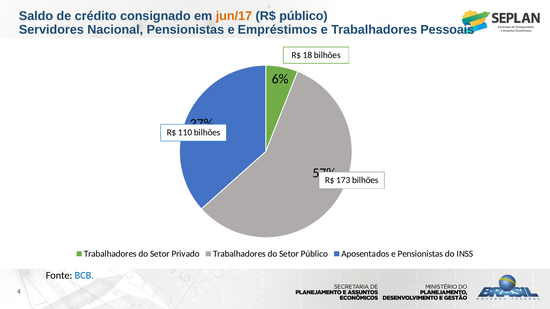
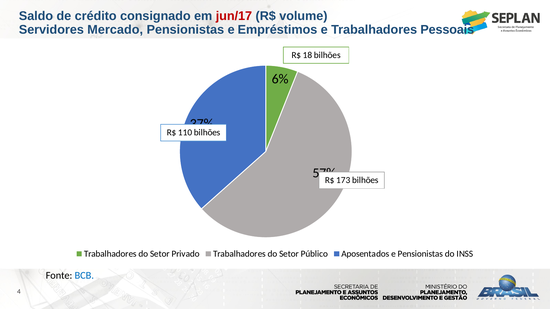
jun/17 colour: orange -> red (234, 16)
R$ público: público -> volume (303, 16)
Nacional: Nacional -> Mercado (115, 30)
